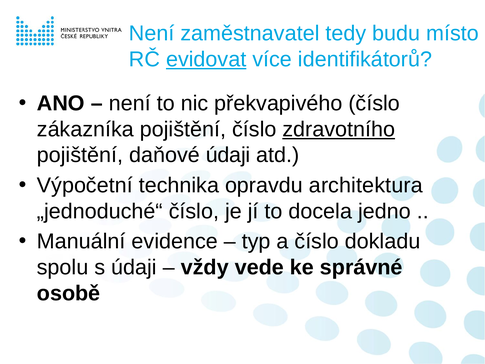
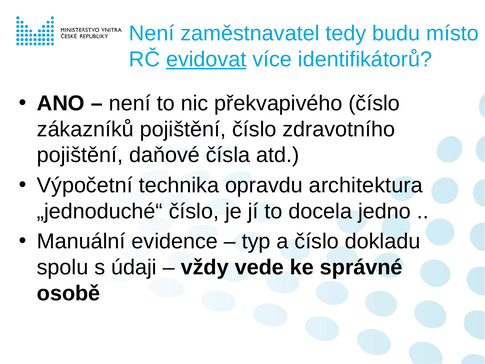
zákazníka: zákazníka -> zákazníků (85, 129)
zdravotního underline: present -> none (339, 129)
daňové údaji: údaji -> čísla (228, 155)
